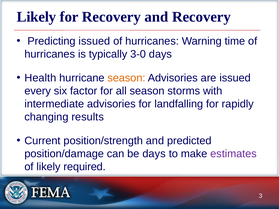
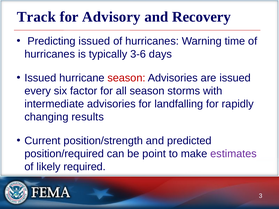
Likely: Likely -> Track (36, 17)
for Recovery: Recovery -> Advisory (111, 17)
3-0: 3-0 -> 3-6 (138, 54)
Health: Health -> Issued (40, 78)
season colour: orange -> red (126, 78)
position/damage: position/damage -> position/required (64, 154)
be days: days -> point (154, 154)
